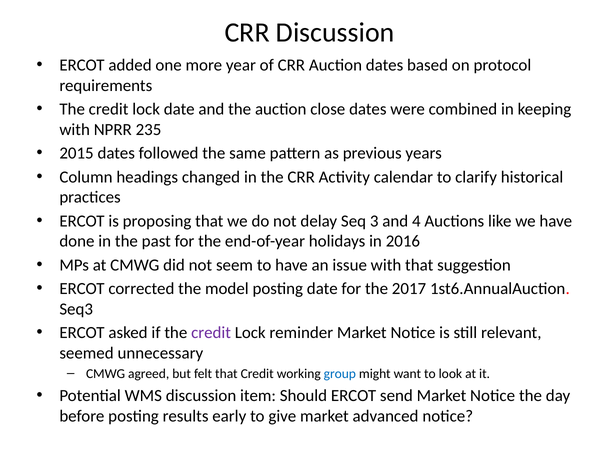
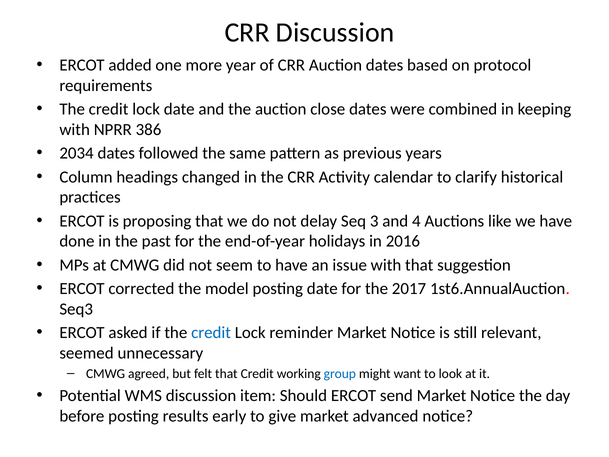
235: 235 -> 386 (149, 129)
2015: 2015 -> 2034 (77, 153)
credit colour: purple -> blue (211, 333)
